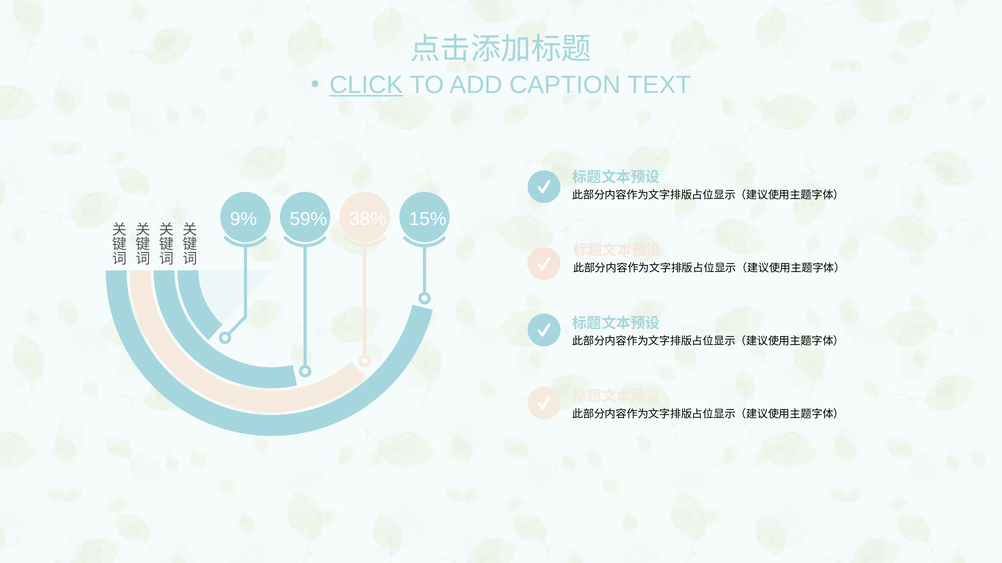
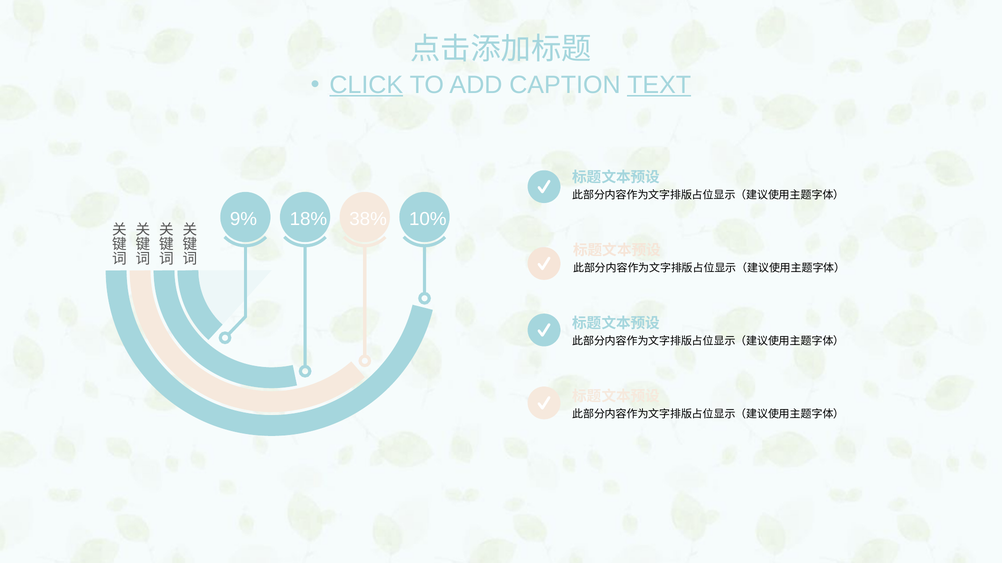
TEXT underline: none -> present (659, 85)
59%: 59% -> 18% (308, 219)
15%: 15% -> 10% (428, 219)
